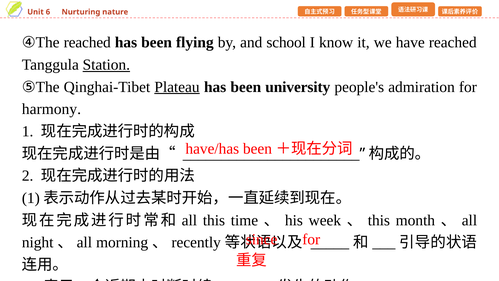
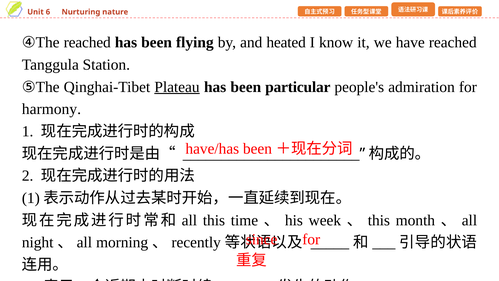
school: school -> heated (286, 42)
Station underline: present -> none (106, 65)
university: university -> particular (298, 87)
